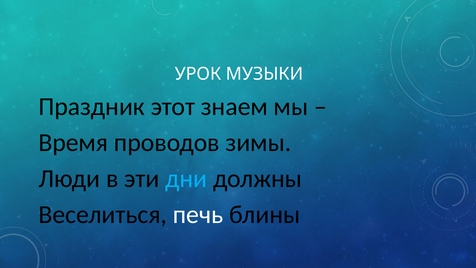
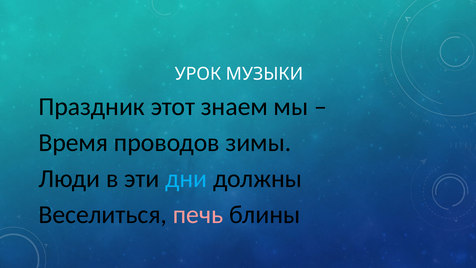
печь colour: white -> pink (198, 214)
